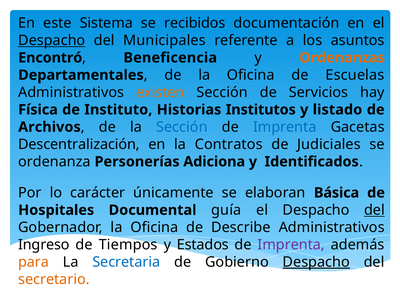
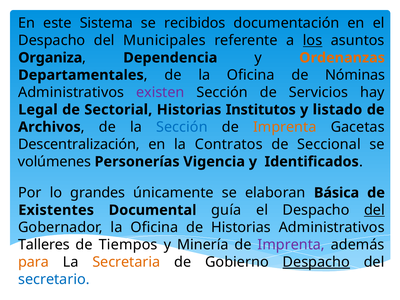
Despacho underline: present -> none (52, 40)
los underline: none -> present (313, 40)
Encontró: Encontró -> Organiza (50, 58)
Beneficencia: Beneficencia -> Dependencia (170, 58)
Escuelas: Escuelas -> Nóminas (355, 75)
existen colour: orange -> purple (160, 92)
Física: Física -> Legal (38, 110)
Instituto: Instituto -> Sectorial (118, 110)
Imprenta colour: blue -> orange (285, 127)
Judiciales: Judiciales -> Seccional (329, 144)
ordenanza: ordenanza -> volúmenes (55, 162)
Adiciona: Adiciona -> Vigencia (214, 162)
carácter: carácter -> grandes (98, 193)
Hospitales: Hospitales -> Existentes (56, 210)
de Describe: Describe -> Historias (241, 227)
Ingreso: Ingreso -> Talleres (44, 245)
Estados: Estados -> Minería (203, 245)
Secretaria colour: blue -> orange (126, 262)
secretario colour: orange -> blue (54, 279)
